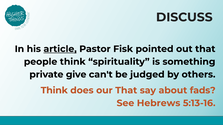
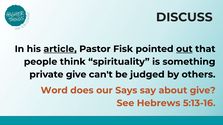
out underline: none -> present (184, 49)
Think: Think -> Word (54, 91)
our That: That -> Says (126, 91)
about fads: fads -> give (203, 91)
